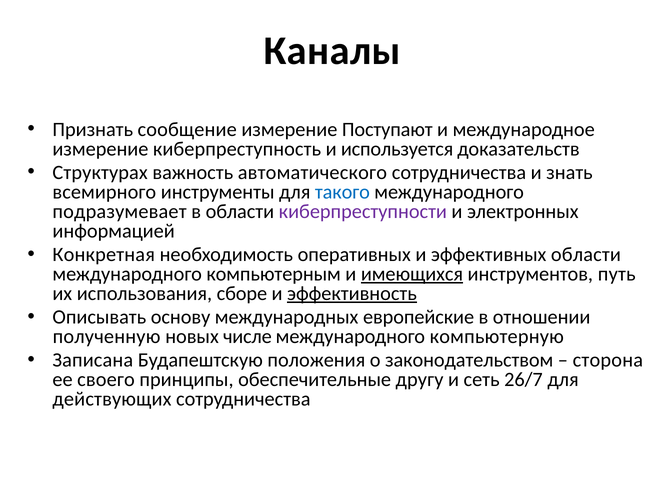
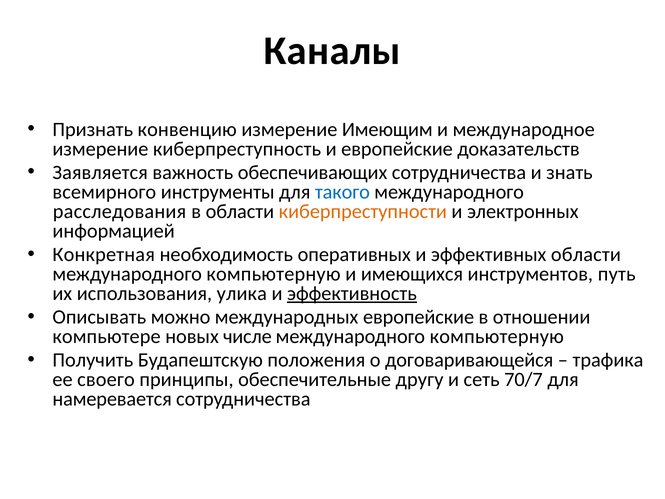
сообщение: сообщение -> конвенцию (187, 129)
Поступают: Поступают -> Имеющим (387, 129)
и используется: используется -> европейские (397, 149)
Структурах: Структурах -> Заявляется (100, 172)
автоматического: автоматического -> обеспечивающих (313, 172)
подразумевает: подразумевает -> расследования (120, 211)
киберпреступности colour: purple -> orange (363, 211)
компьютерным: компьютерным -> компьютерную (273, 274)
имеющихся underline: present -> none (412, 274)
сборе: сборе -> улика (242, 293)
основу: основу -> можно (181, 317)
полученную: полученную -> компьютере (107, 337)
Записана: Записана -> Получить (93, 360)
законодательством: законодательством -> договаривающейся (469, 360)
сторона: сторона -> трафика (608, 360)
26/7: 26/7 -> 70/7 (523, 380)
действующих: действующих -> намеревается (112, 399)
